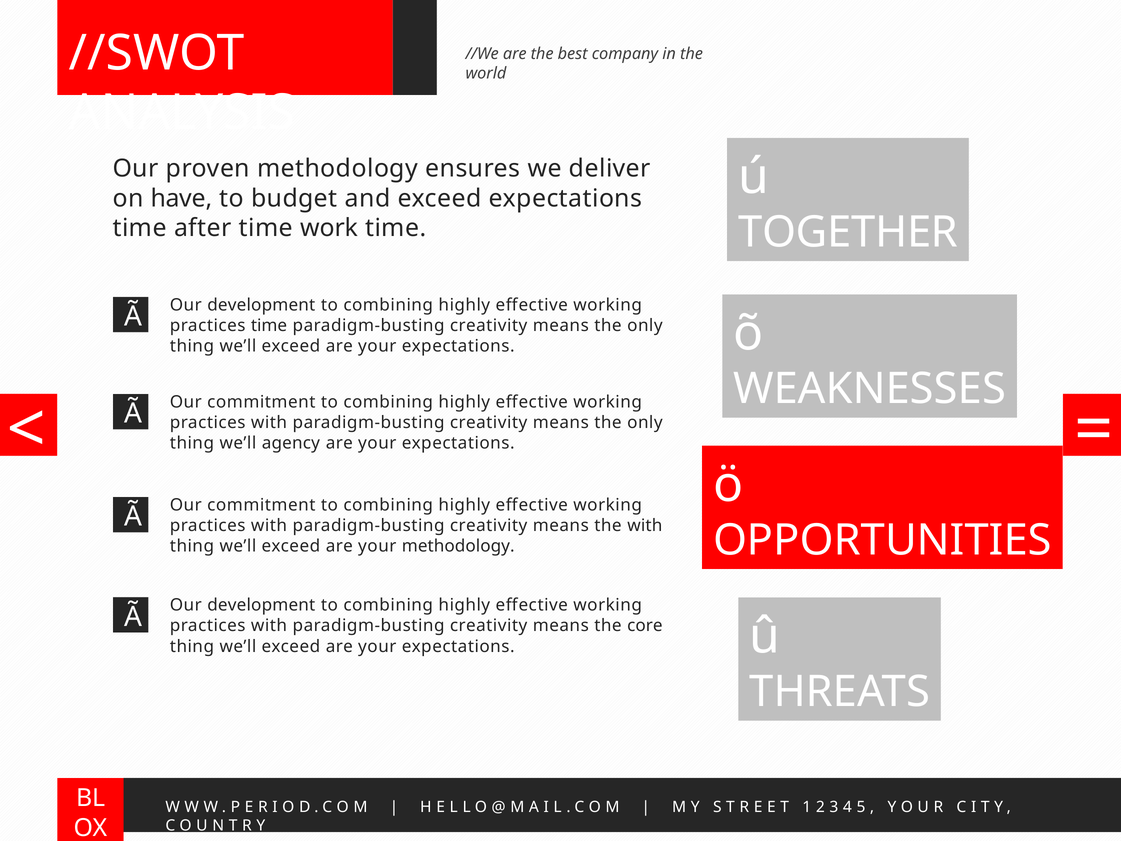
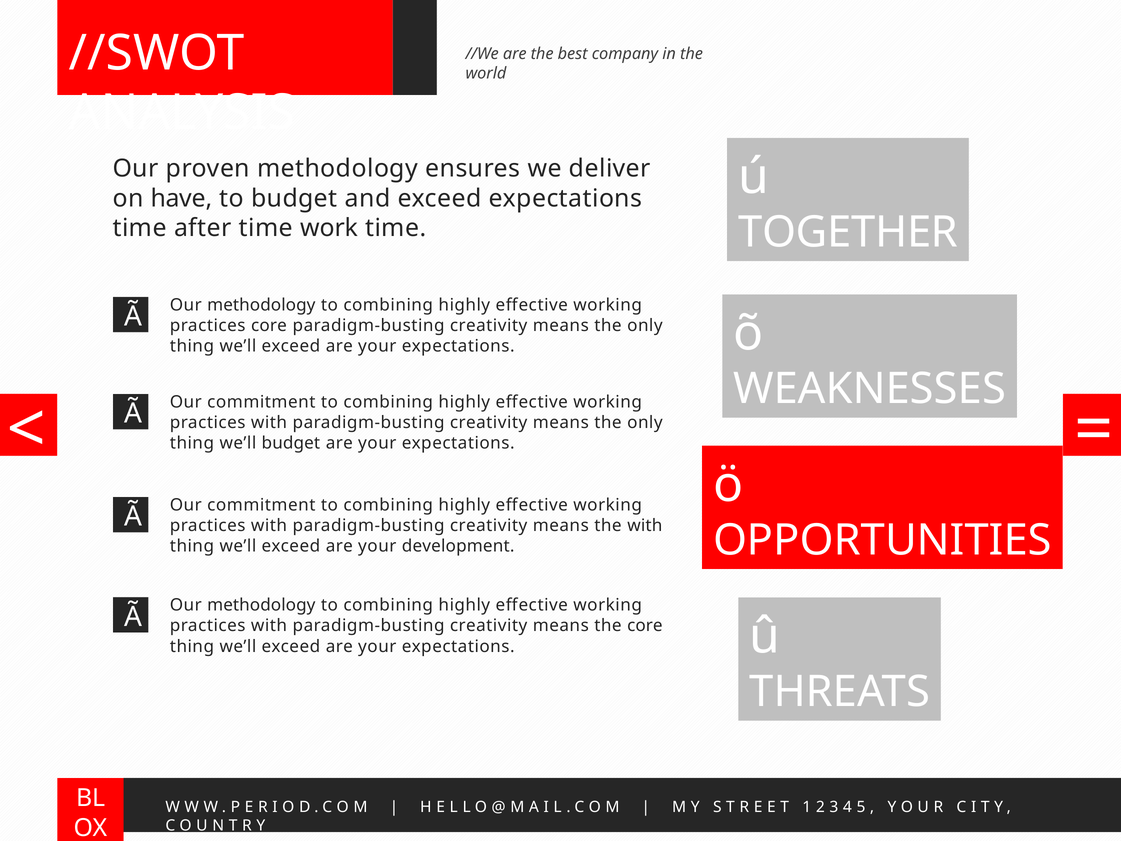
development: development -> methodology (261, 305)
practices time: time -> core (269, 325)
we’ll agency: agency -> budget (291, 443)
your methodology: methodology -> development (458, 546)
development: development -> methodology (261, 605)
